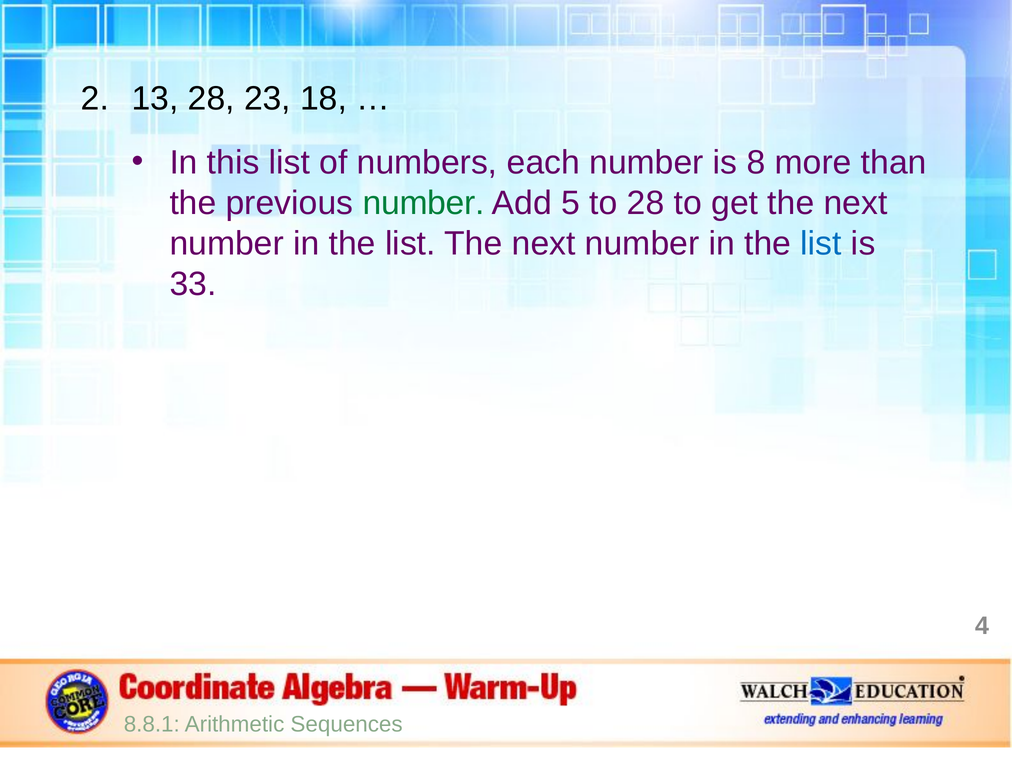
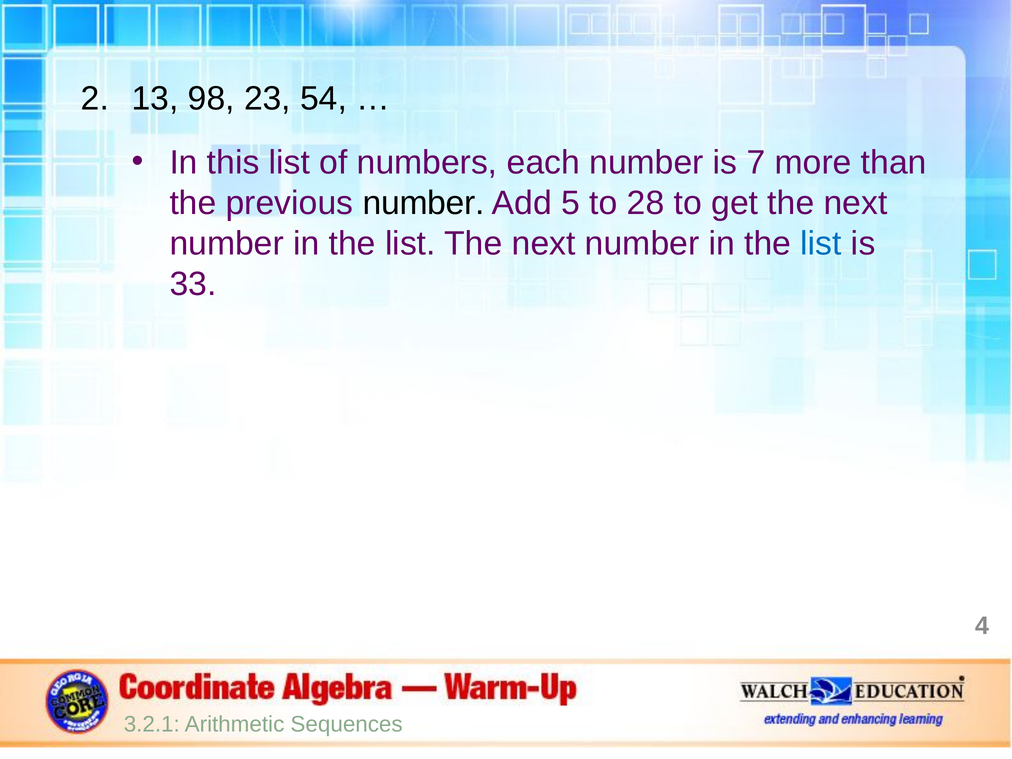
13 28: 28 -> 98 (211, 99)
18: 18 -> 54 (324, 99)
8: 8 -> 7 (756, 163)
number colour: green -> black (424, 203)
8.8.1: 8.8.1 -> 3.2.1 (152, 724)
